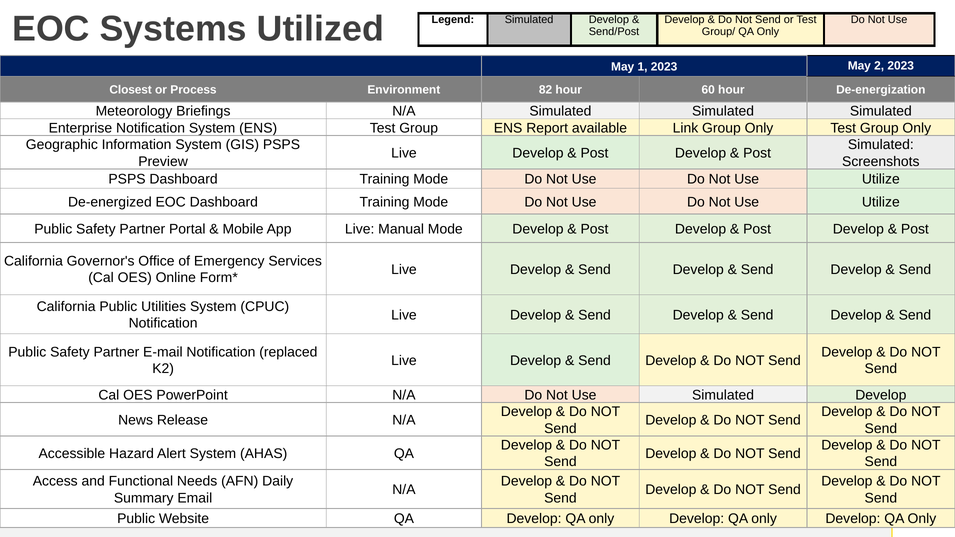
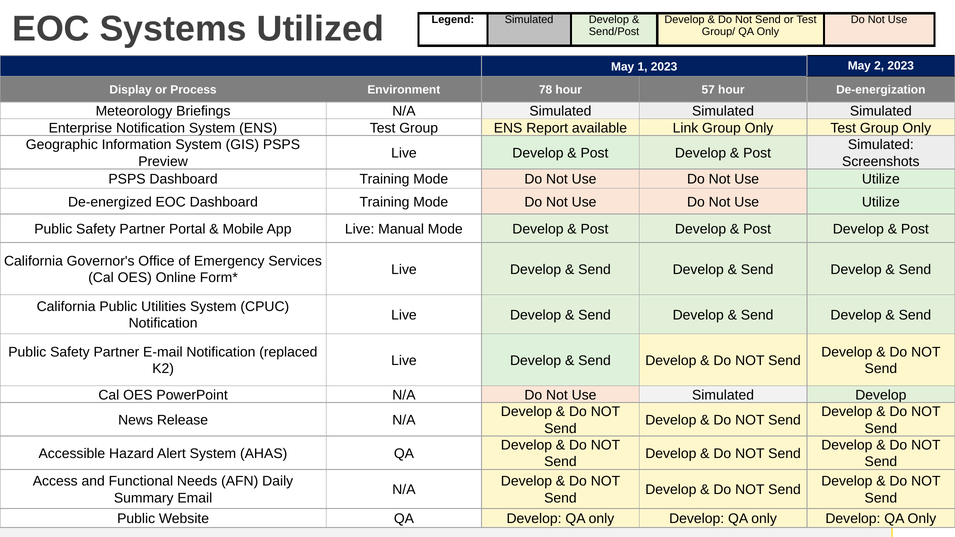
Closest: Closest -> Display (131, 90)
82: 82 -> 78 (546, 90)
60: 60 -> 57 (708, 90)
